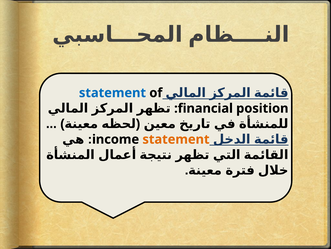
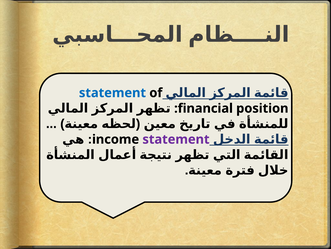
statement colour: orange -> purple (176, 139)
